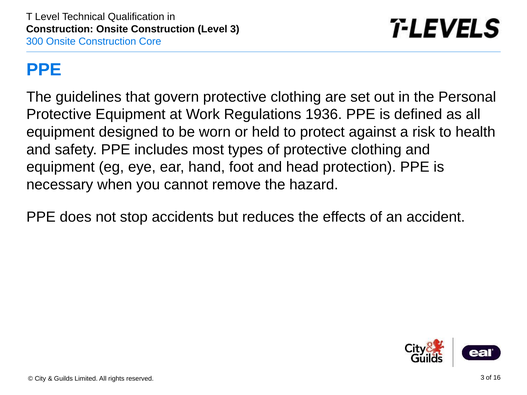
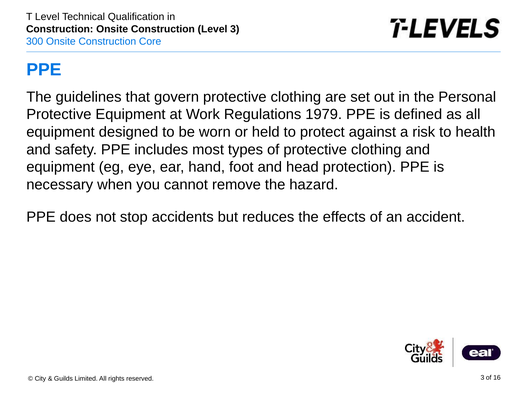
1936: 1936 -> 1979 (324, 115)
